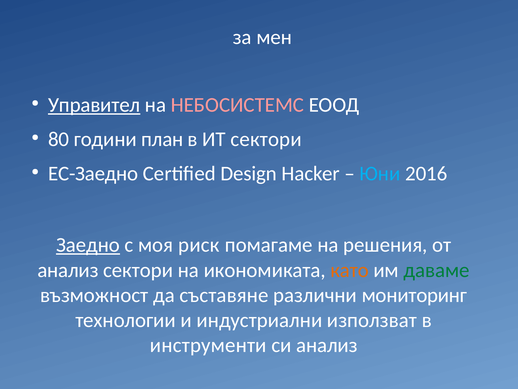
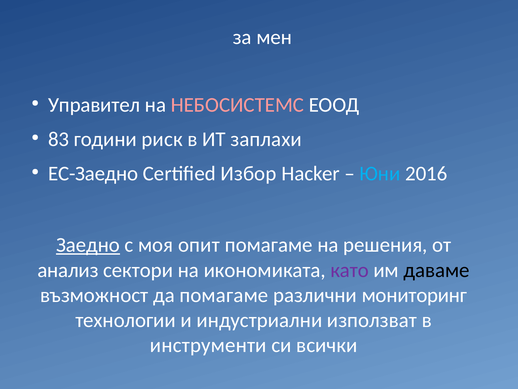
Управител underline: present -> none (94, 105)
80: 80 -> 83 (59, 139)
план: план -> риск (162, 139)
ИТ сектори: сектори -> заплахи (266, 139)
Design: Design -> Избор (248, 174)
риск: риск -> опит (199, 245)
като colour: orange -> purple (350, 270)
даваме colour: green -> black (437, 270)
да съставяне: съставяне -> помагаме (224, 295)
си анализ: анализ -> всички (327, 345)
